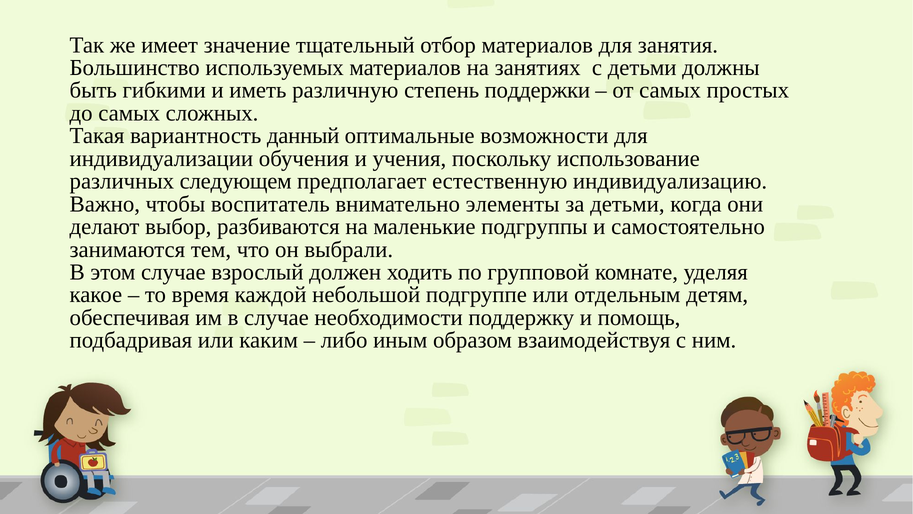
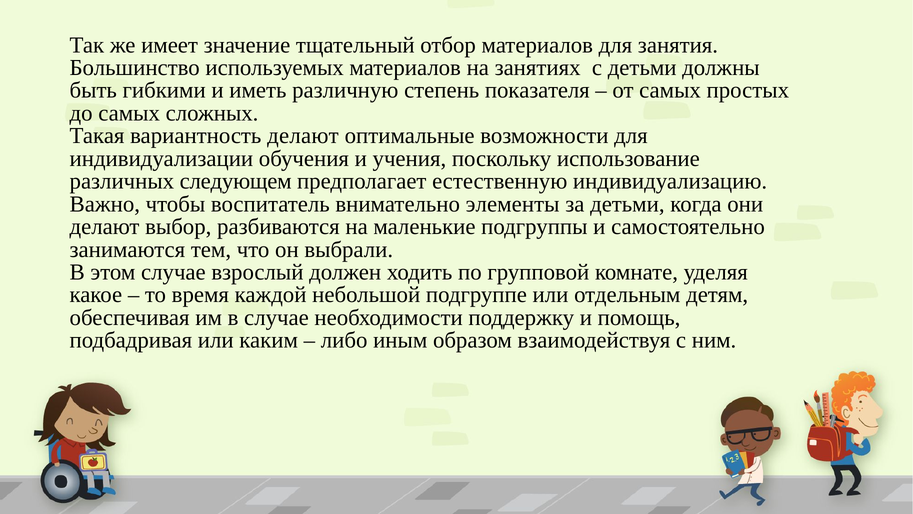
поддержки: поддержки -> показателя (537, 90)
вариантность данный: данный -> делают (303, 136)
